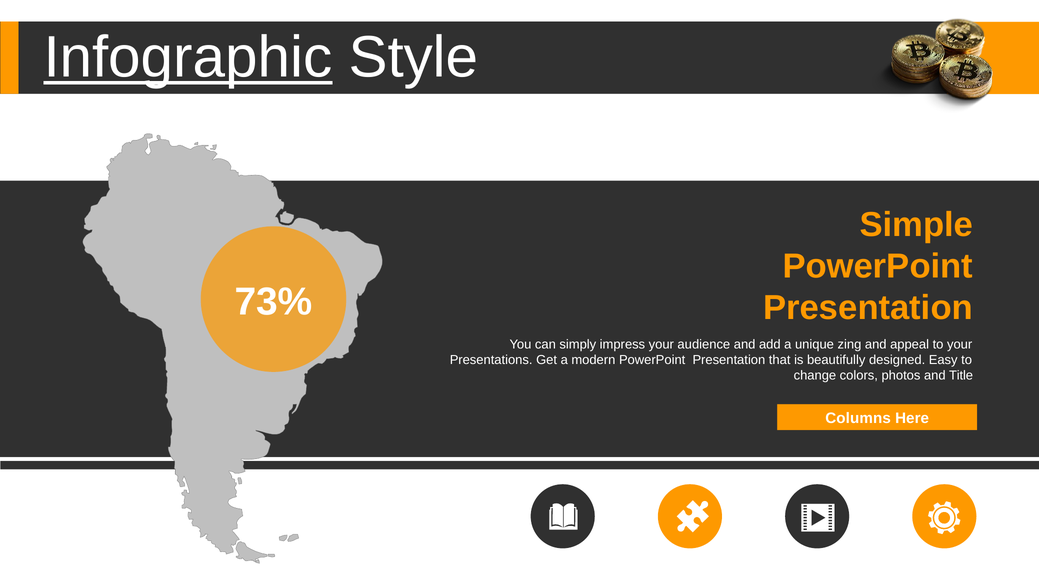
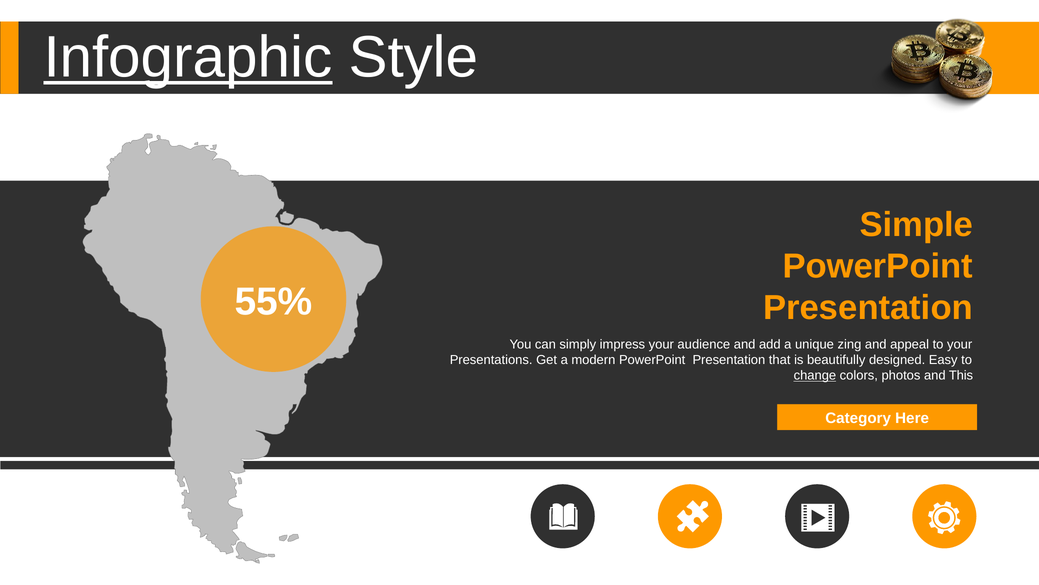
73%: 73% -> 55% (274, 302)
change underline: none -> present (815, 375)
Title: Title -> This (961, 375)
Columns: Columns -> Category (858, 418)
